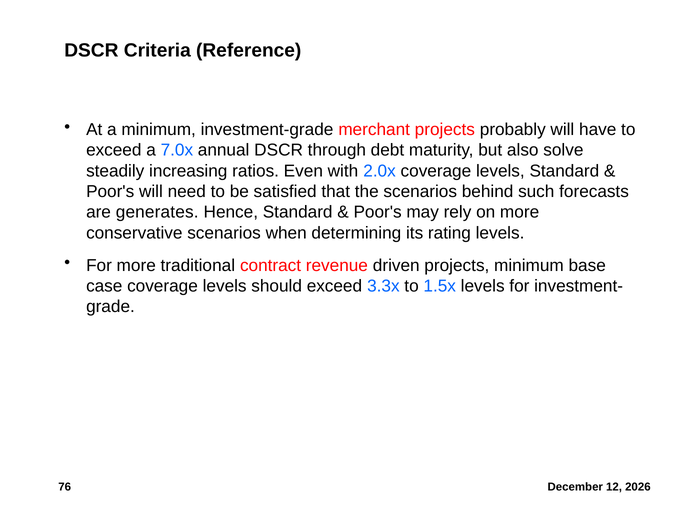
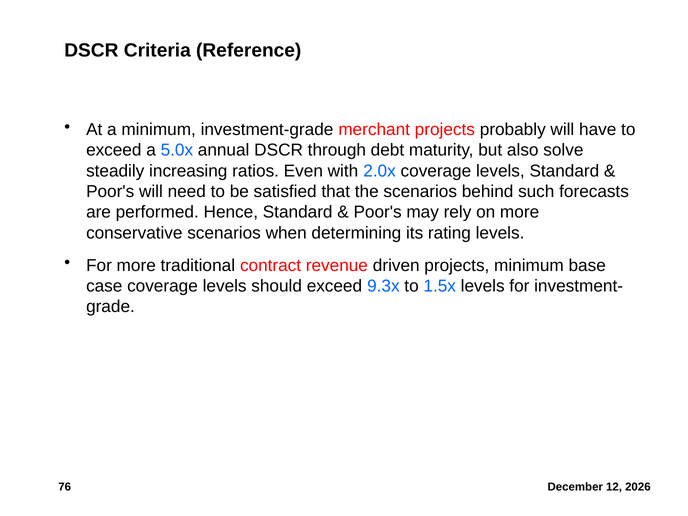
7.0x: 7.0x -> 5.0x (177, 150)
generates: generates -> performed (157, 212)
3.3x: 3.3x -> 9.3x (383, 286)
